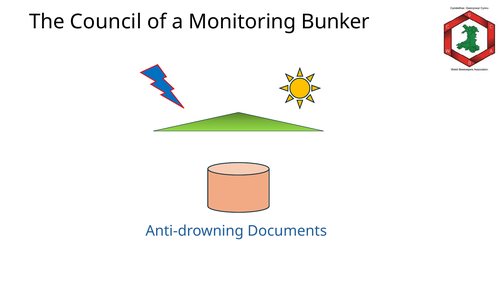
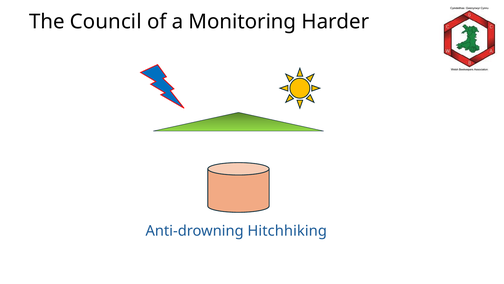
Bunker: Bunker -> Harder (335, 22)
Documents: Documents -> Hitchhiking (287, 231)
